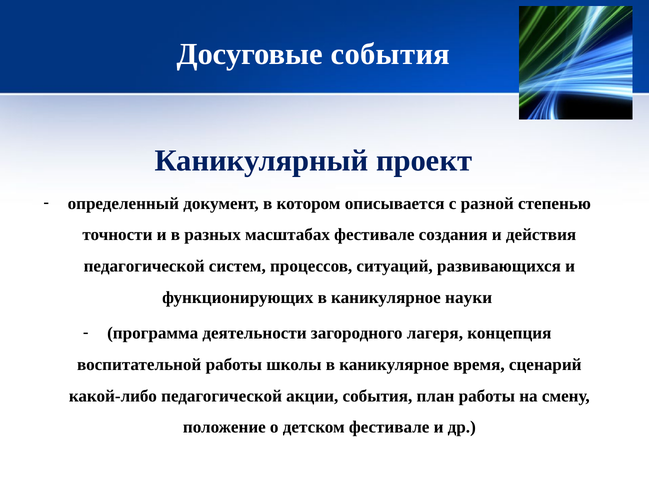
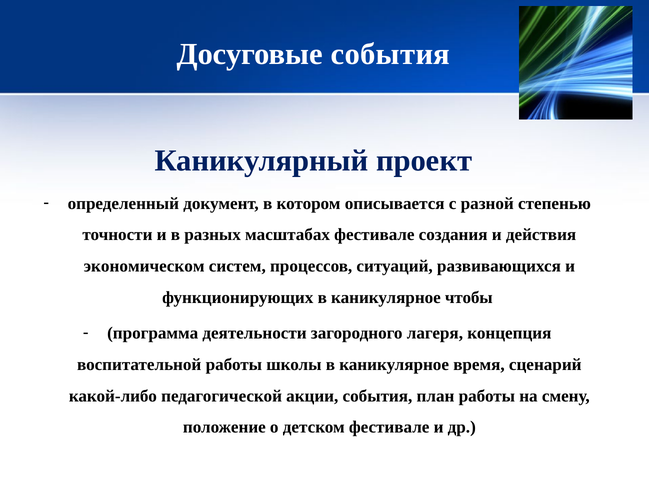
педагогической: педагогической -> экономическом (144, 267)
науки: науки -> чтобы (469, 298)
